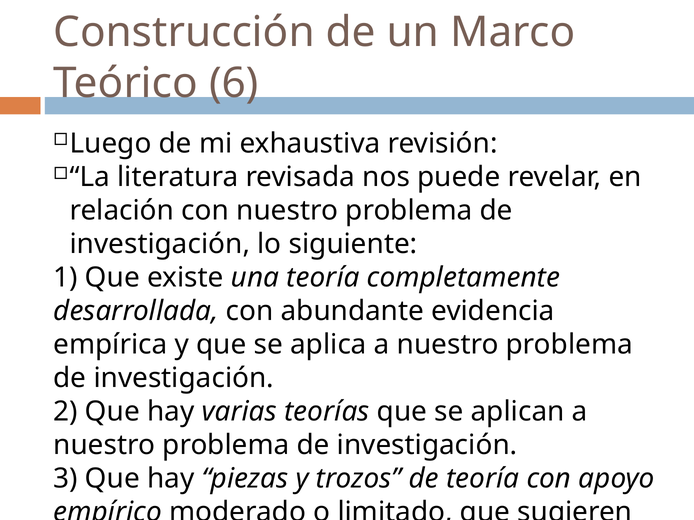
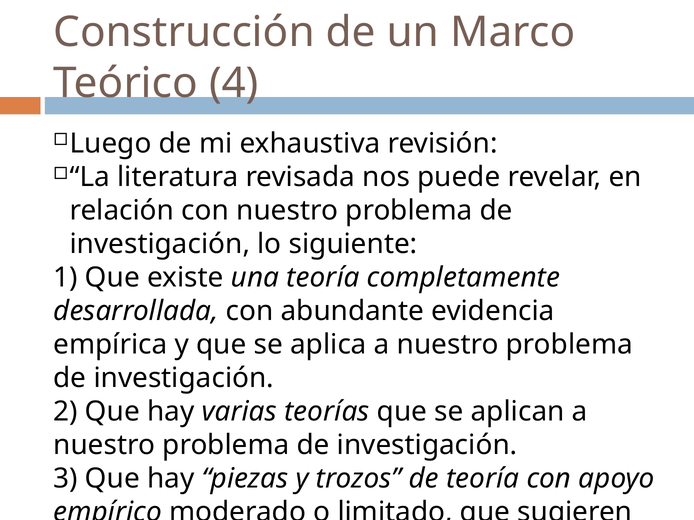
Teórico 6: 6 -> 4 (234, 83)
